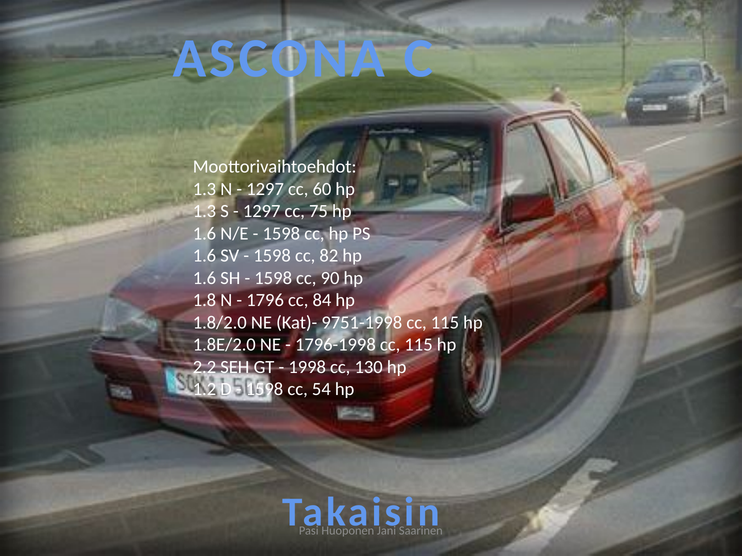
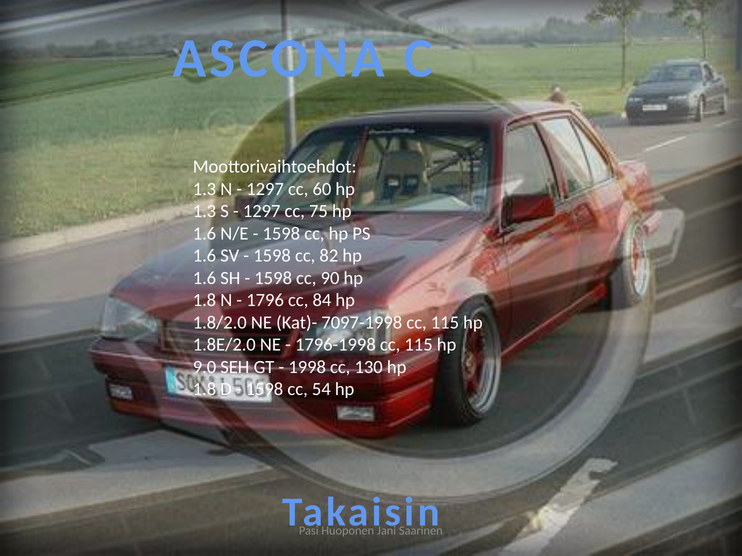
9751-1998: 9751-1998 -> 7097-1998 (362, 323)
2.2: 2.2 -> 9.0 (204, 367)
1.2: 1.2 -> 1.8 (204, 390)
